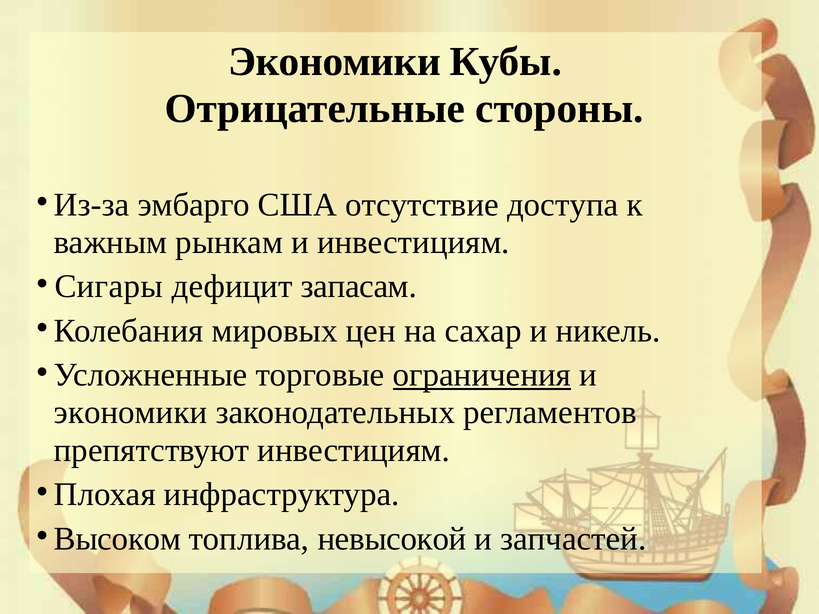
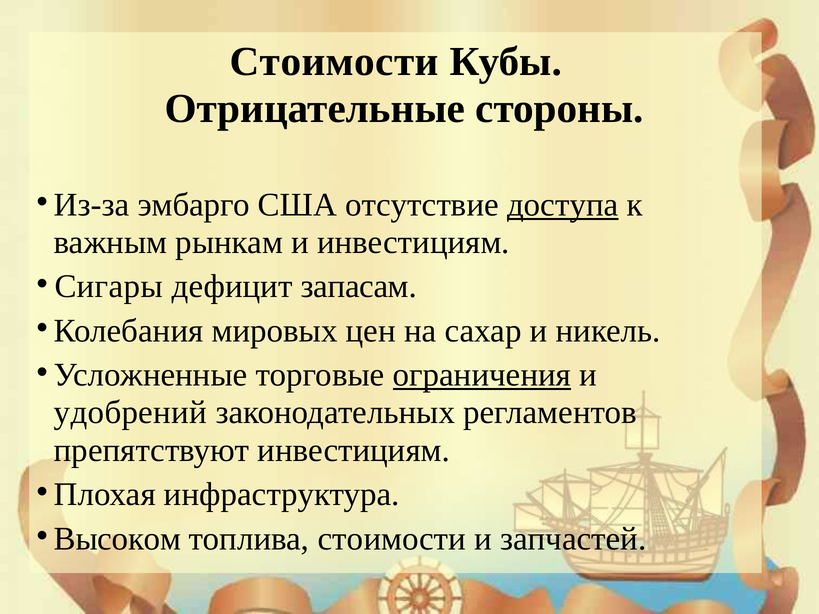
Экономики: Экономики -> Стоимости (334, 62)
доступа underline: none -> present (563, 205)
экономики: экономики -> удобрений (130, 413)
топлива невысокой: невысокой -> стоимости (392, 539)
